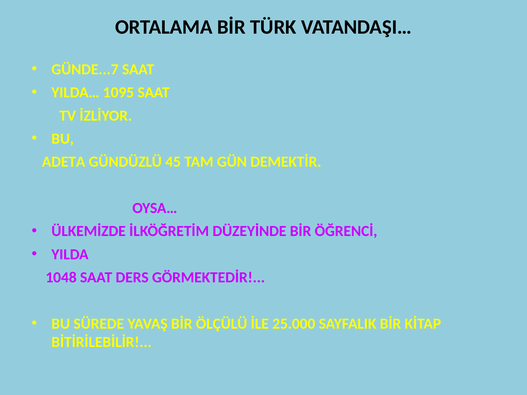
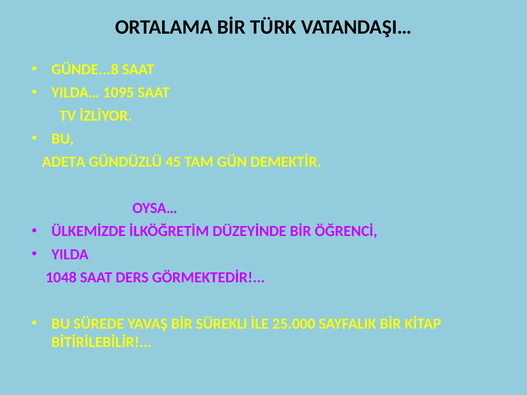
GÜNDE...7: GÜNDE...7 -> GÜNDE...8 (85, 69)
ÖLÇÜLÜ: ÖLÇÜLÜ -> SÜREKLI (222, 324)
